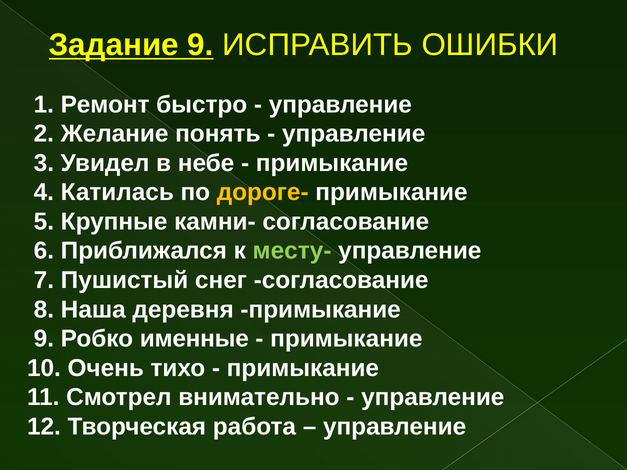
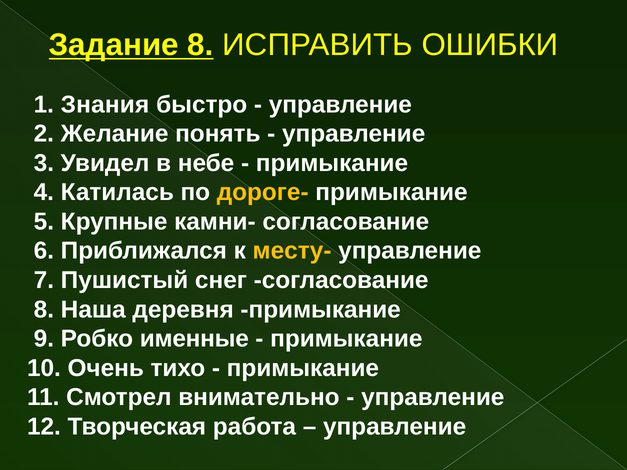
Задание 9: 9 -> 8 (201, 45)
Ремонт: Ремонт -> Знания (105, 105)
месту- colour: light green -> yellow (292, 251)
